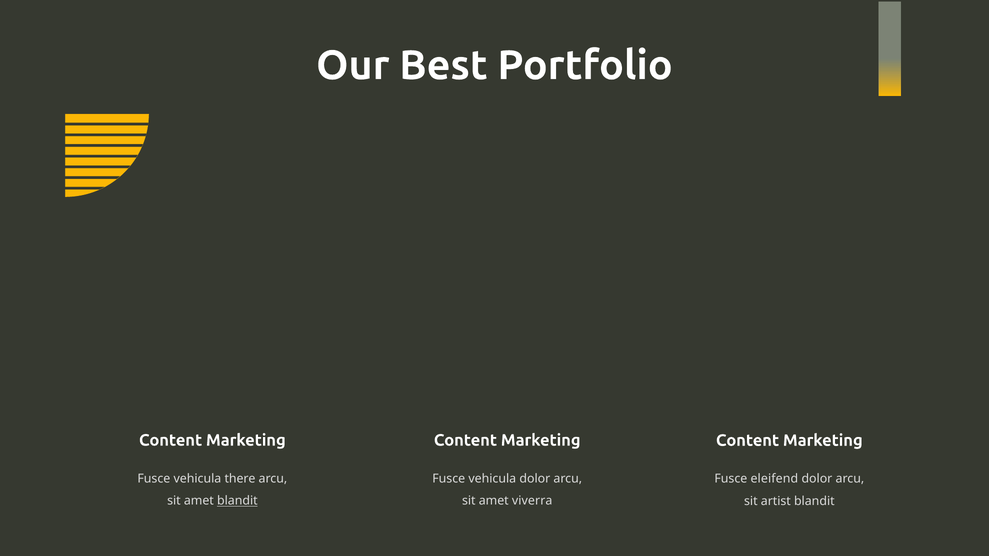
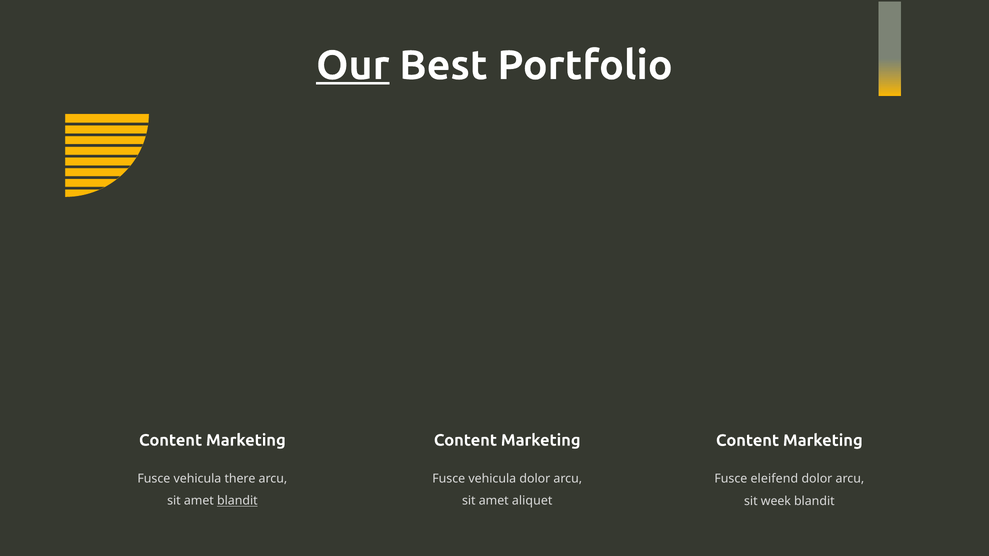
Our underline: none -> present (353, 66)
viverra: viverra -> aliquet (532, 501)
artist: artist -> week (776, 501)
